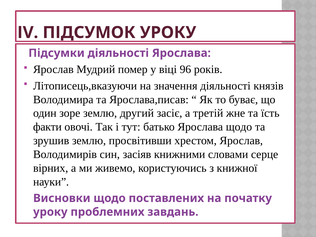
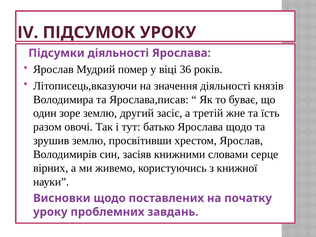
96: 96 -> 36 (185, 69)
факти: факти -> разом (47, 127)
